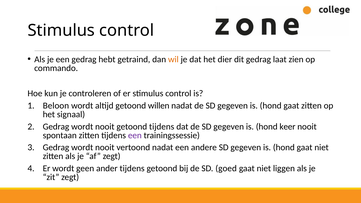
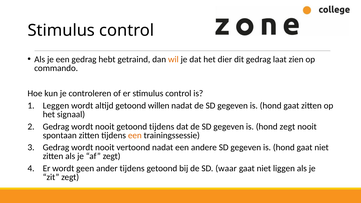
Beloon: Beloon -> Leggen (56, 106)
hond keer: keer -> zegt (287, 127)
een colour: purple -> orange (135, 135)
goed: goed -> waar (226, 168)
